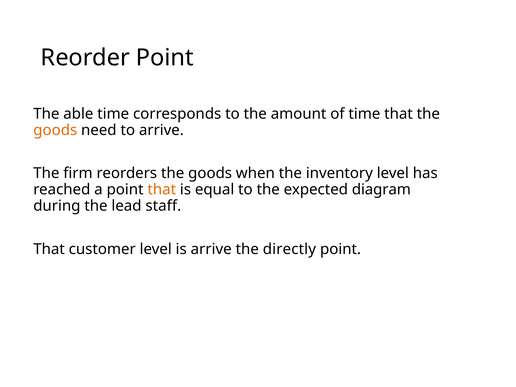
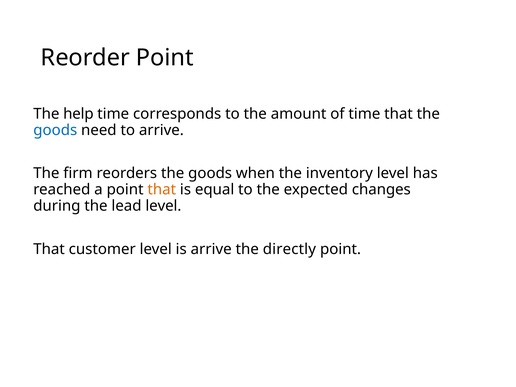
able: able -> help (78, 114)
goods colour: orange -> blue (55, 130)
diagram: diagram -> changes (381, 190)
lead staff: staff -> level (163, 206)
